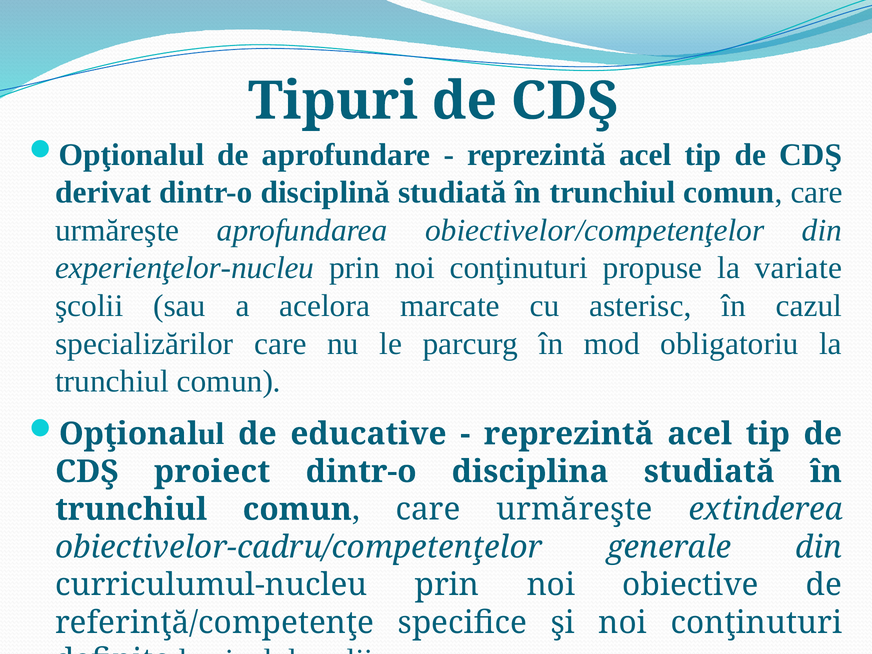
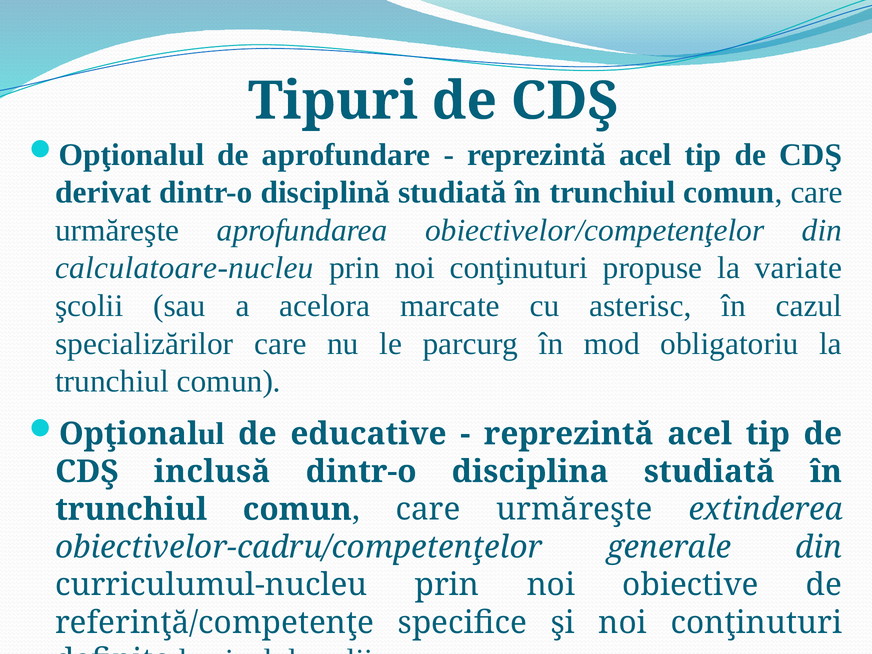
experienţelor-nucleu: experienţelor-nucleu -> calculatoare-nucleu (184, 268)
proiect: proiect -> inclusă (212, 472)
